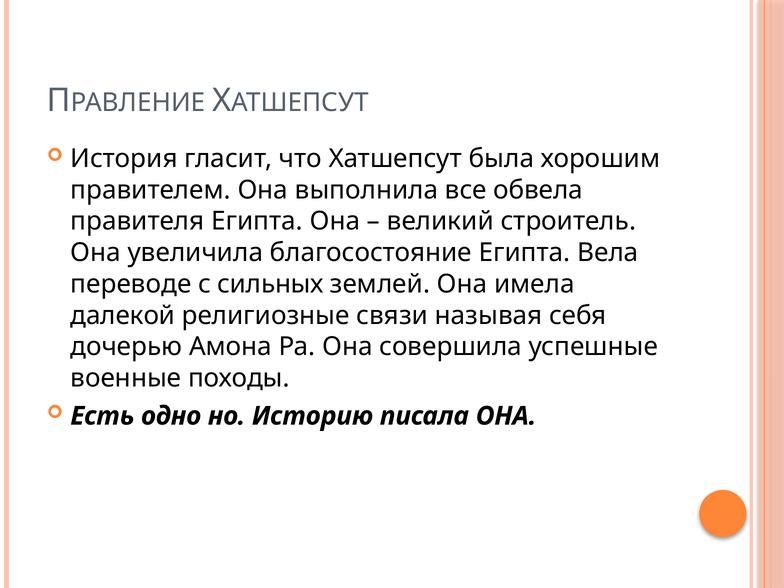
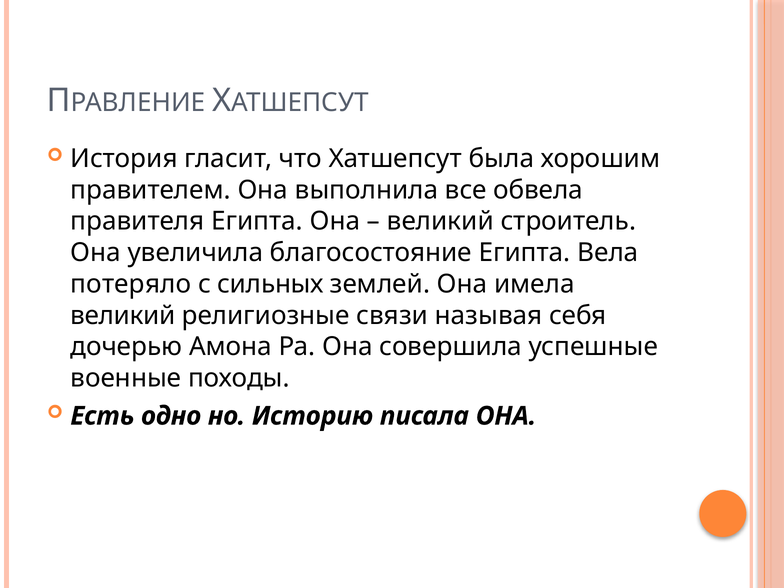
переводе: переводе -> потеряло (131, 284)
далекой: далекой -> великий (123, 315)
